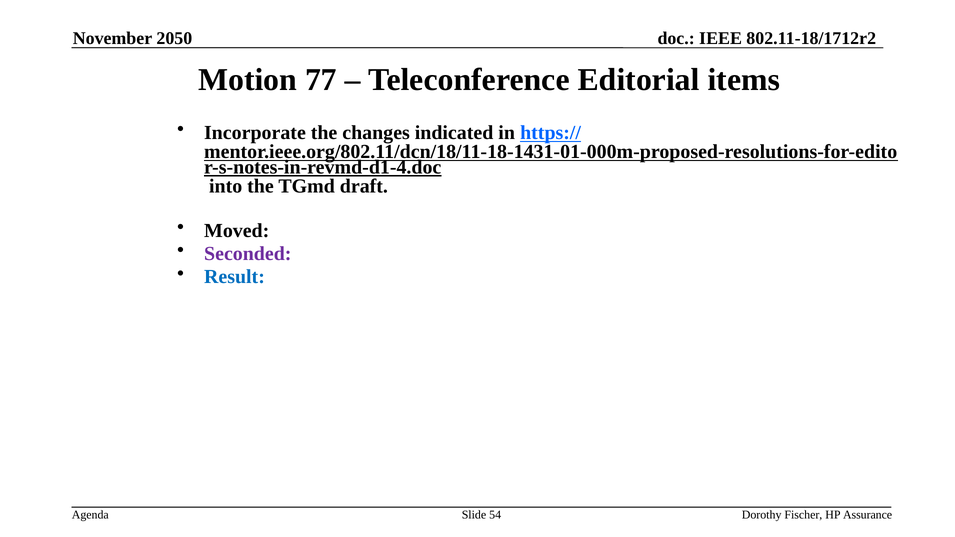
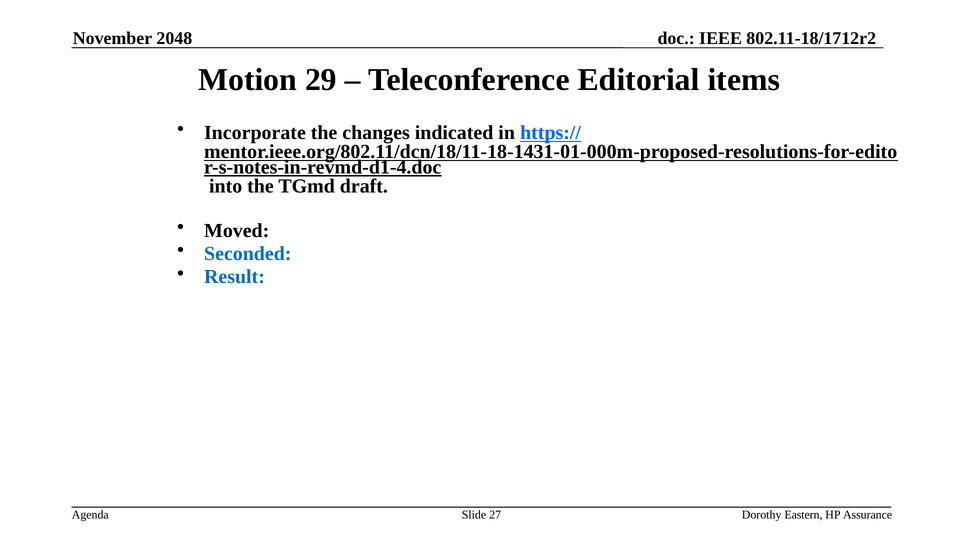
2050: 2050 -> 2048 (174, 38)
77: 77 -> 29 (321, 80)
Seconded colour: purple -> blue (248, 254)
54: 54 -> 27 (495, 515)
Fischer: Fischer -> Eastern (803, 515)
